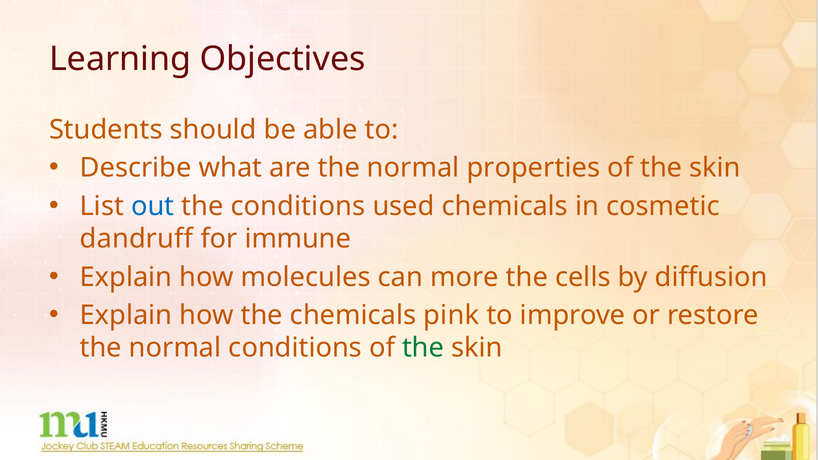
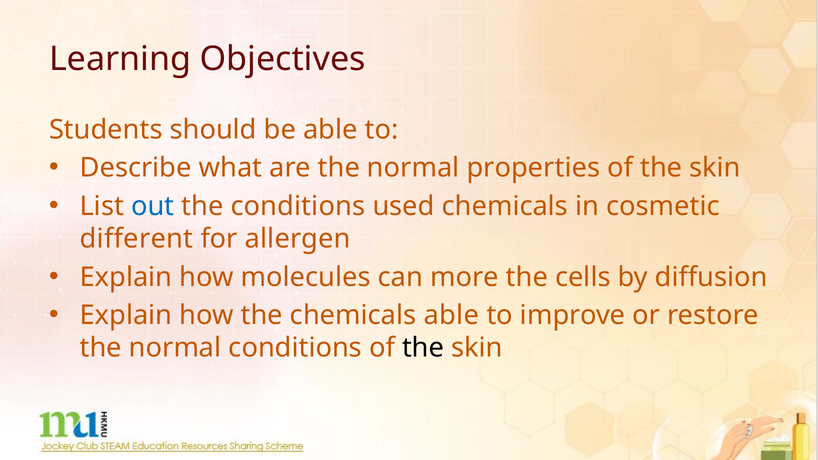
dandruff: dandruff -> different (136, 239)
immune: immune -> allergen (298, 239)
chemicals pink: pink -> able (451, 315)
the colour: green -> black (423, 348)
